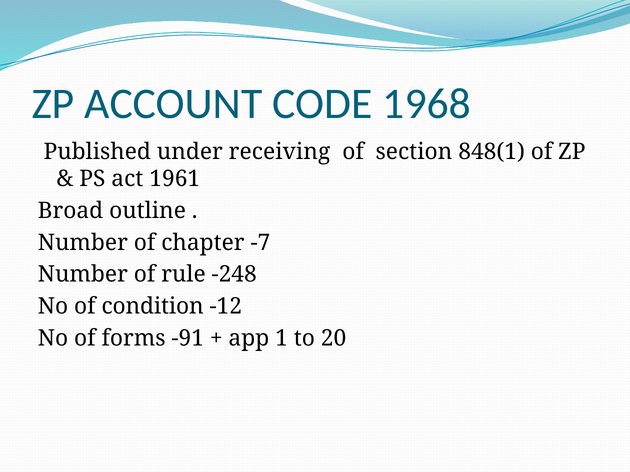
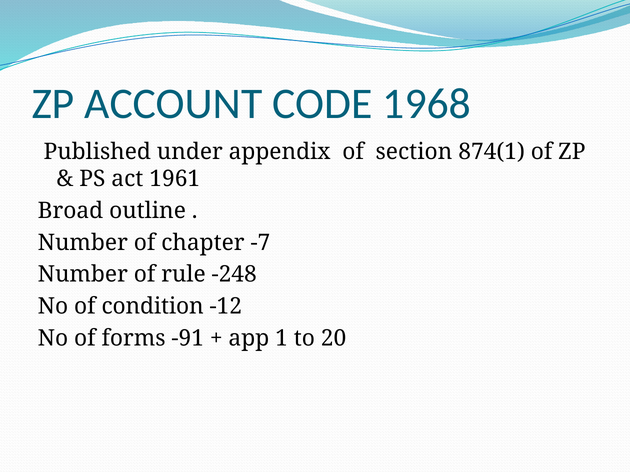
receiving: receiving -> appendix (280, 152)
848(1: 848(1 -> 874(1 (492, 152)
